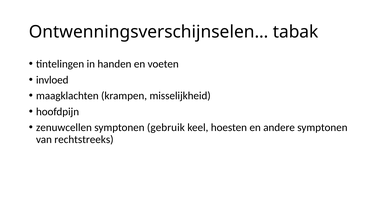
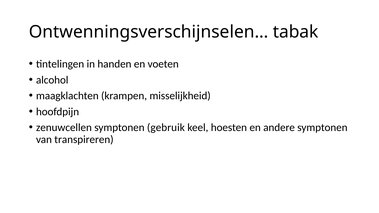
invloed: invloed -> alcohol (52, 80)
rechtstreeks: rechtstreeks -> transpireren (84, 140)
